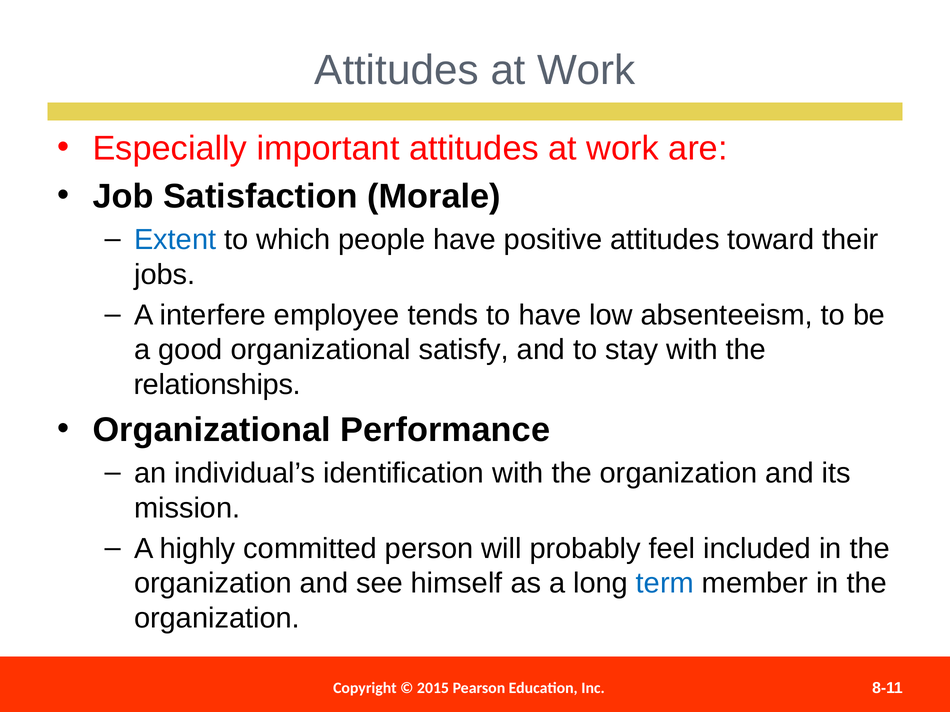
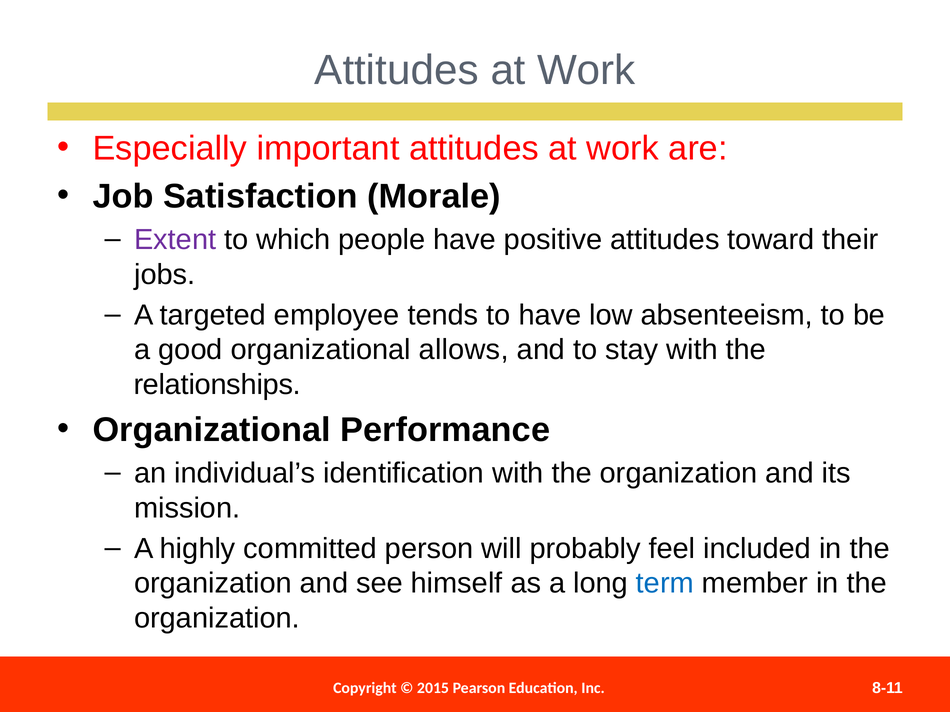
Extent colour: blue -> purple (175, 240)
interfere: interfere -> targeted (213, 315)
satisfy: satisfy -> allows (464, 350)
